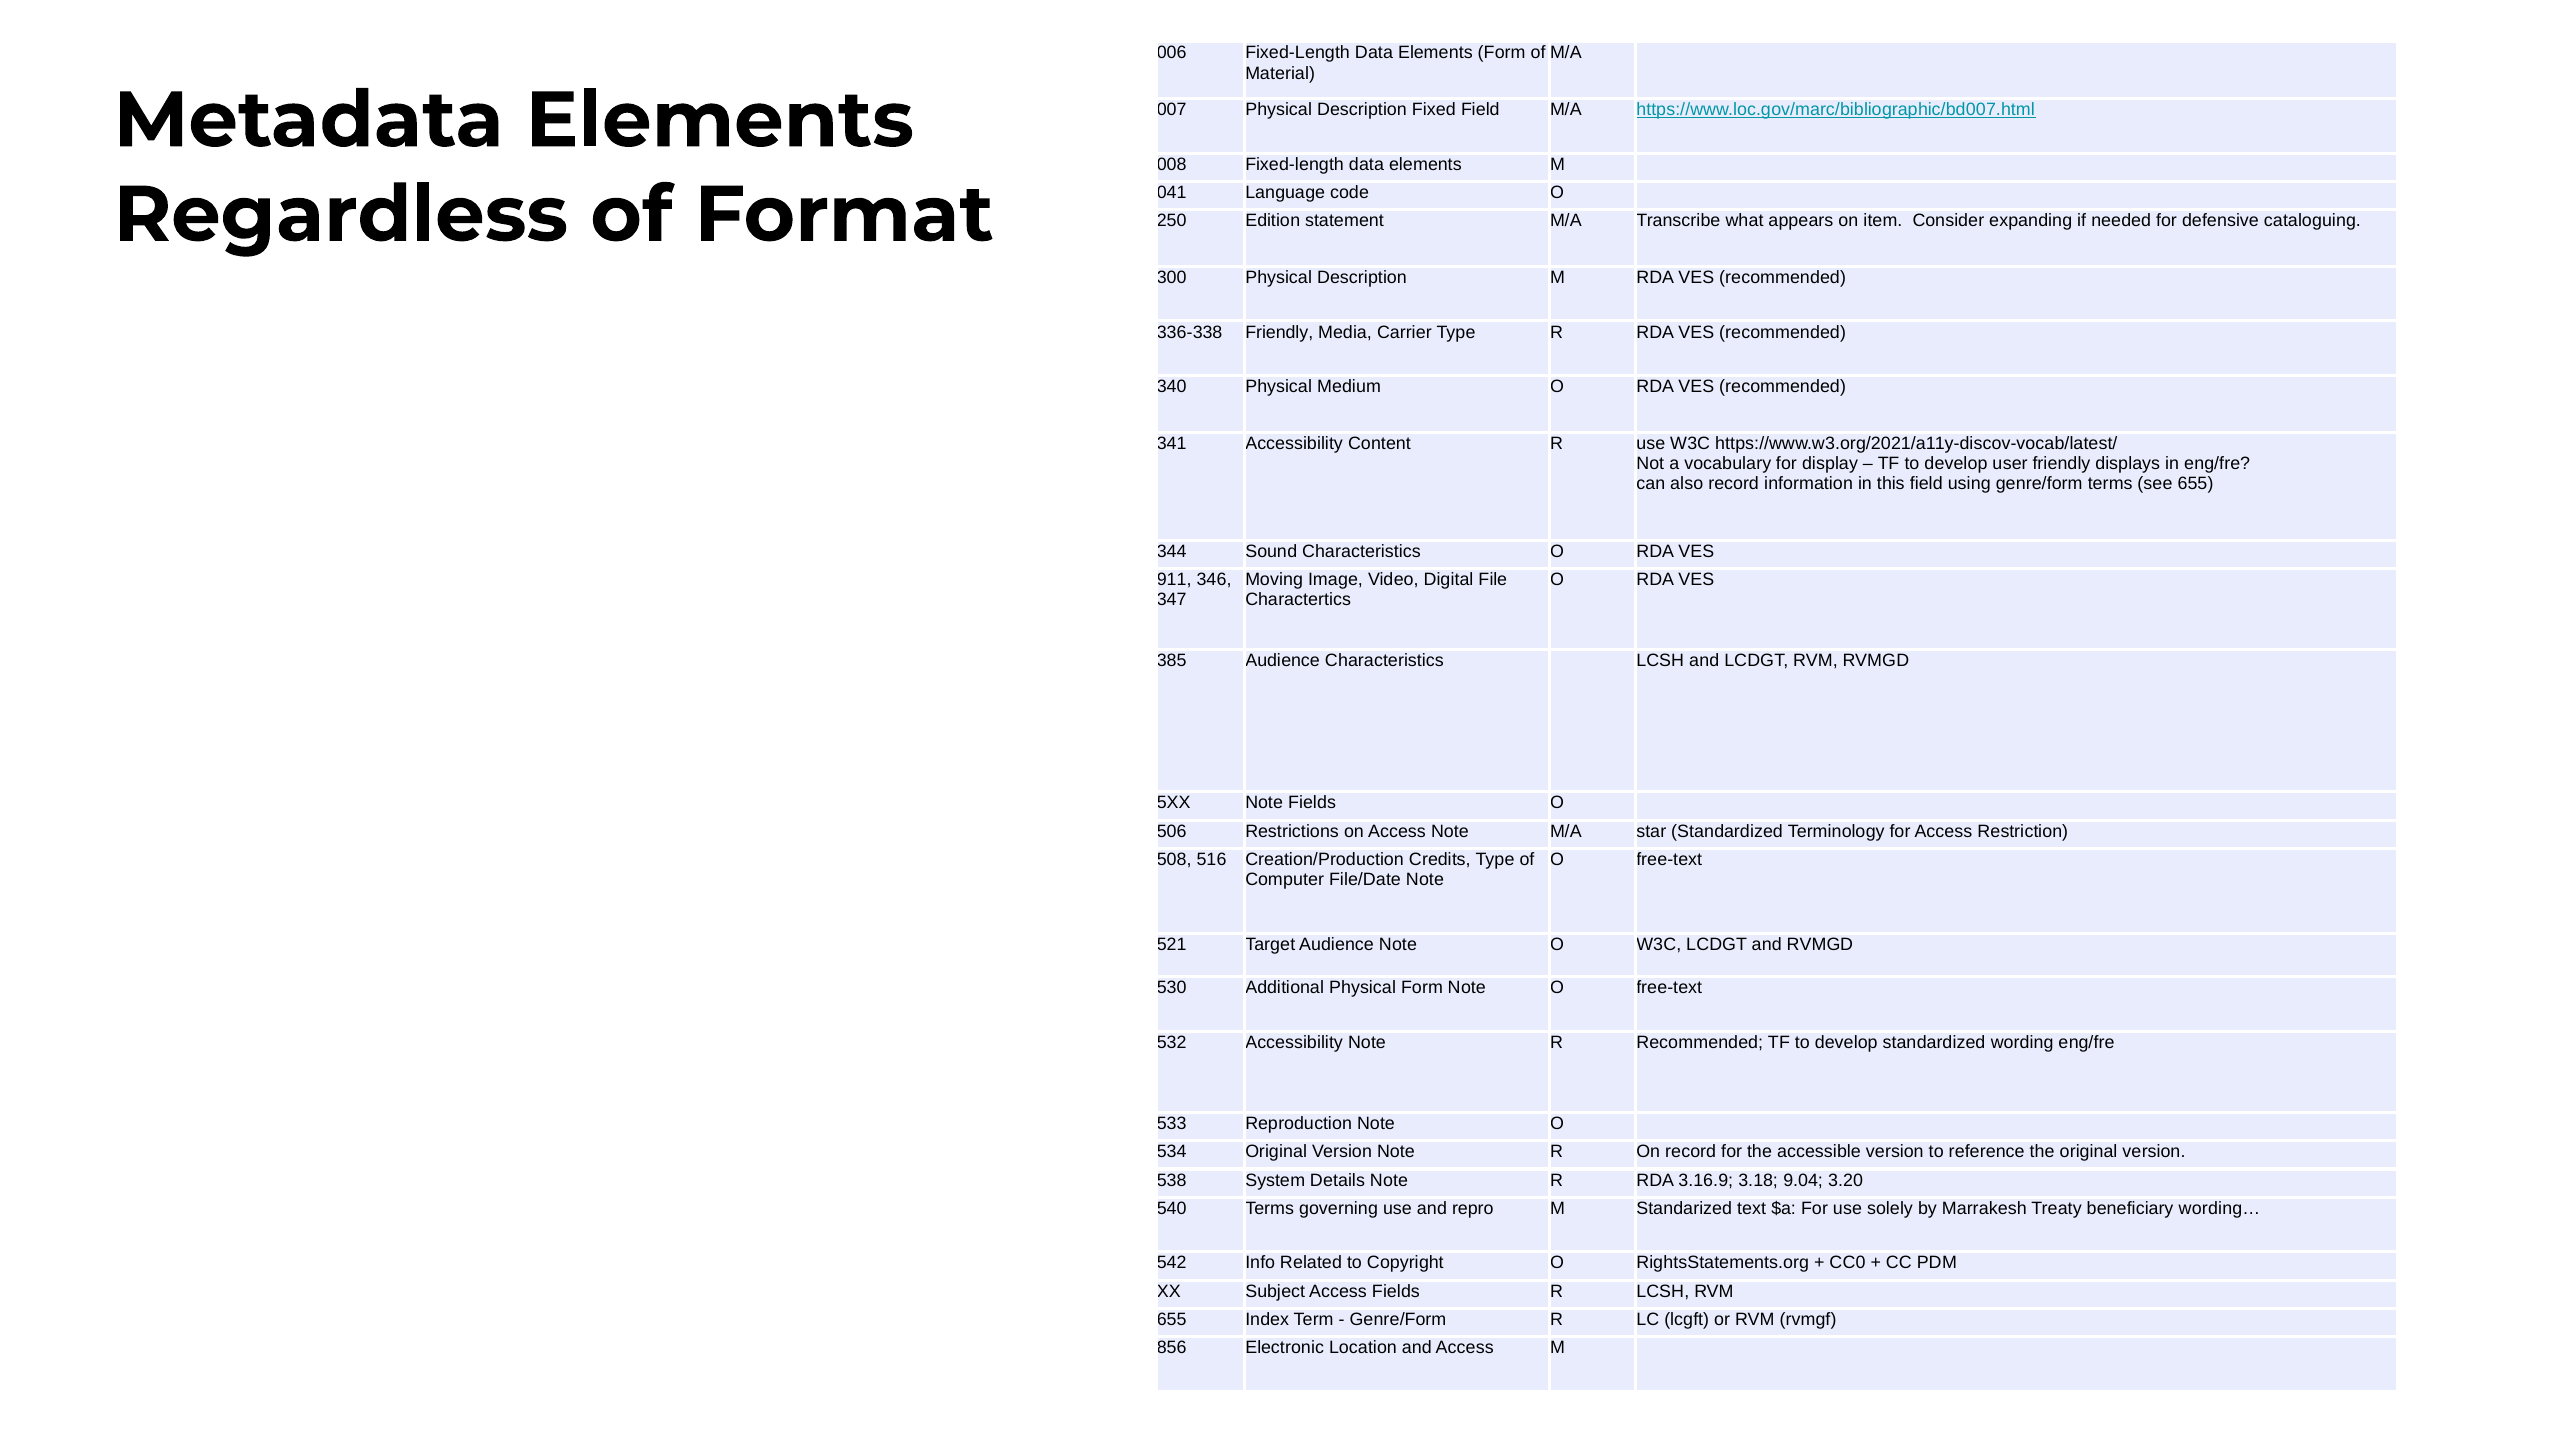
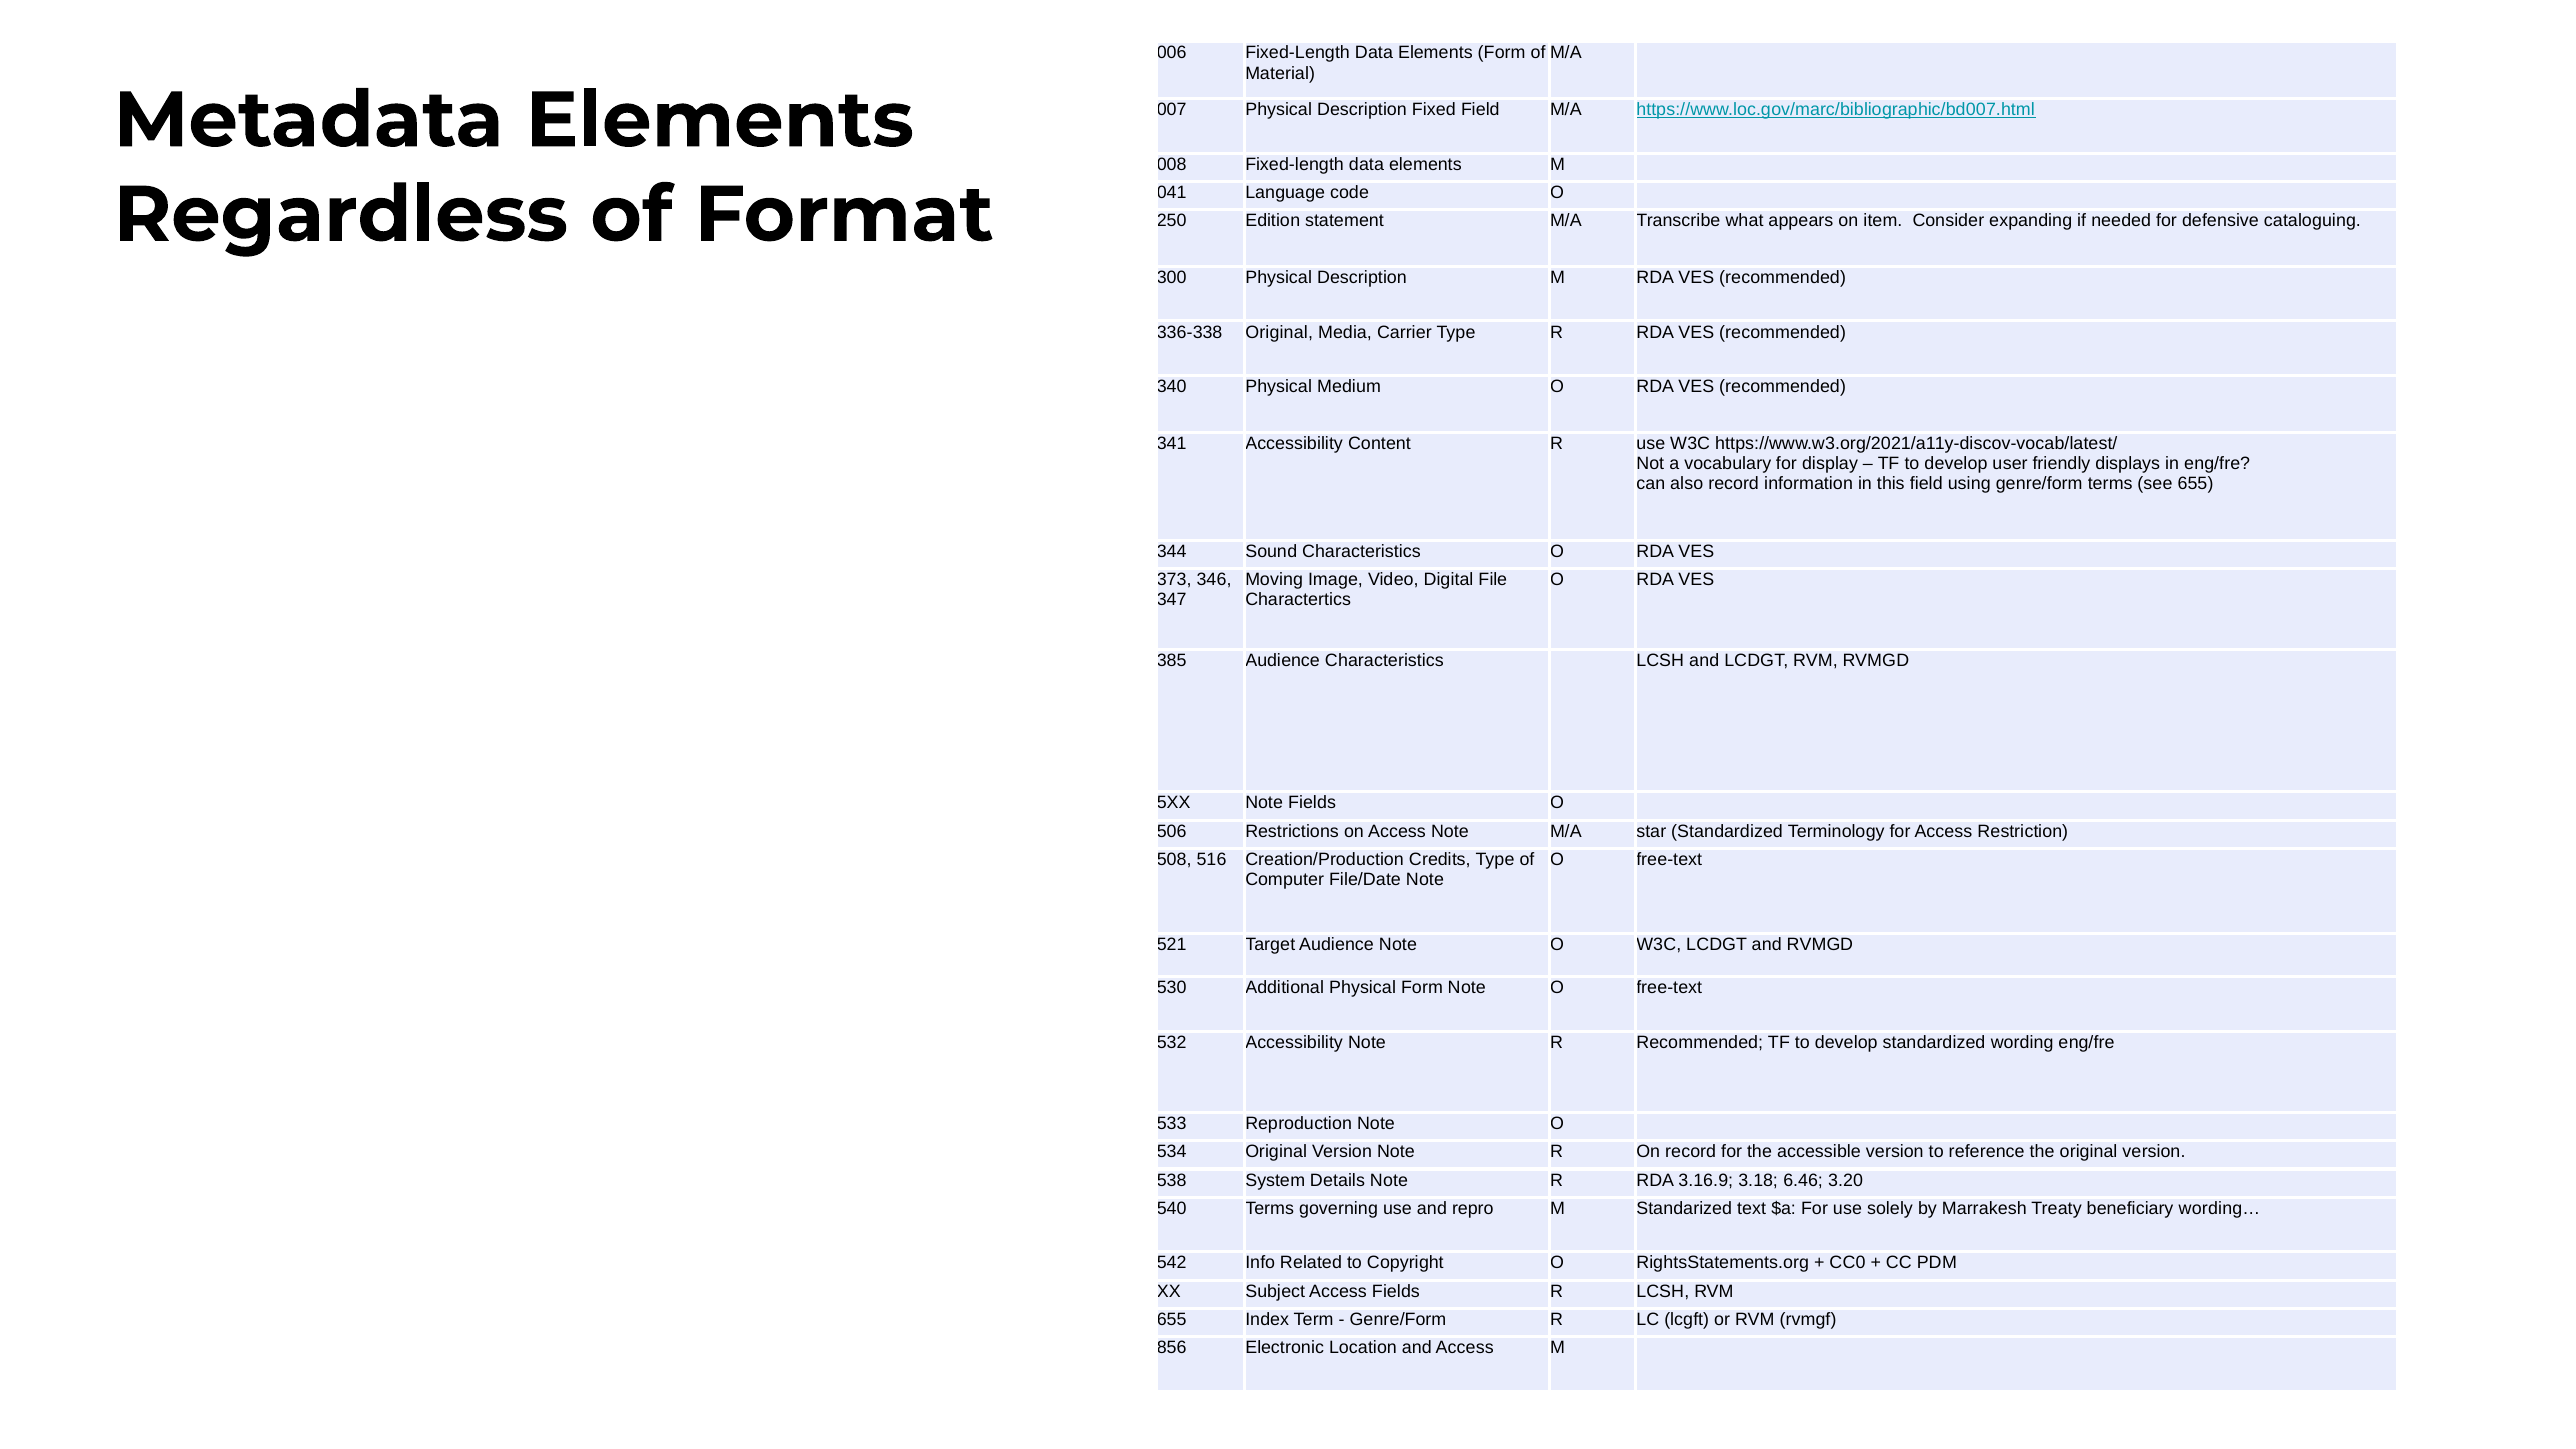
336-338 Friendly: Friendly -> Original (1279, 332)
911: 911 -> 373 (1174, 580)
9.04: 9.04 -> 6.46 (1803, 1180)
